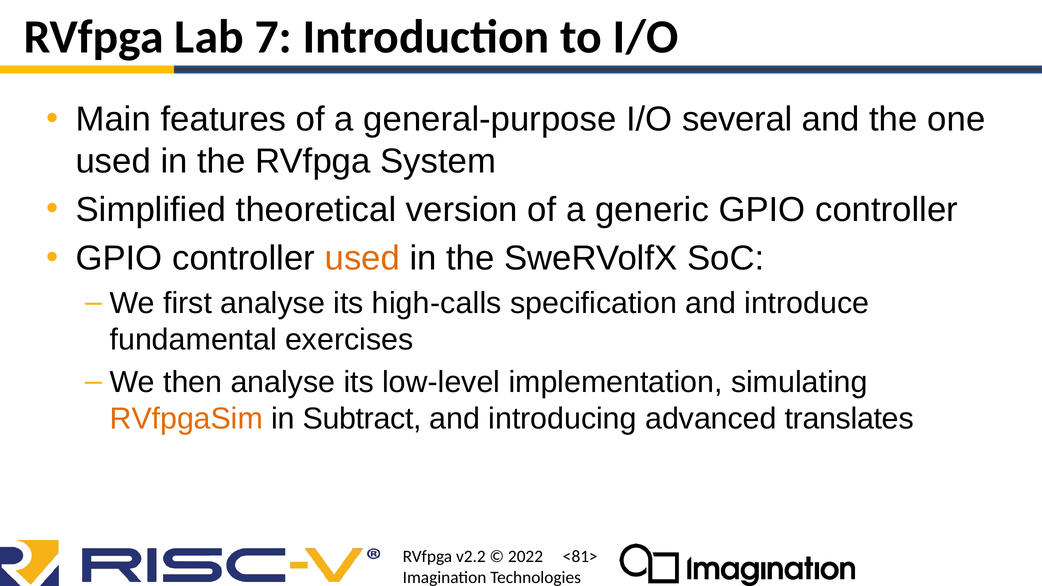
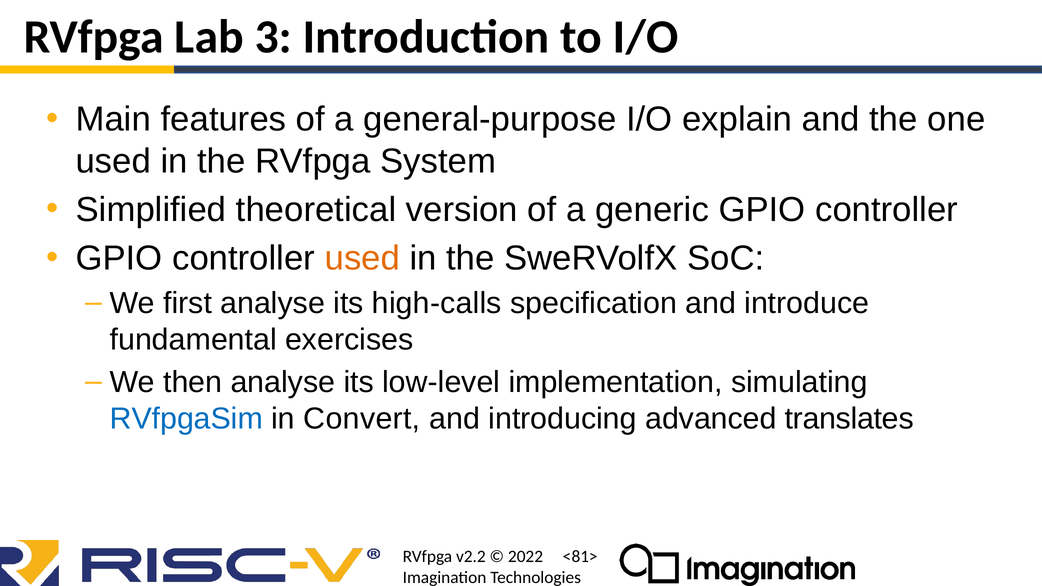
7: 7 -> 3 (273, 37)
several: several -> explain (737, 120)
RVfpgaSim colour: orange -> blue (186, 419)
Subtract: Subtract -> Convert (362, 419)
